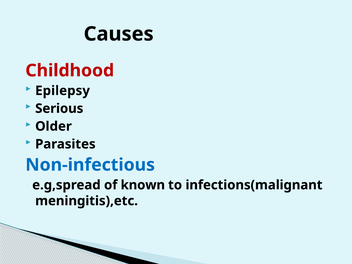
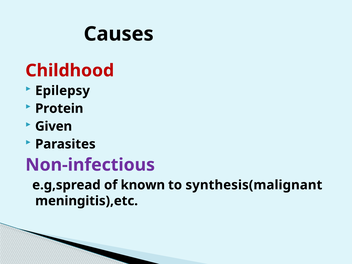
Serious: Serious -> Protein (59, 109)
Older: Older -> Given (54, 126)
Non-infectious colour: blue -> purple (90, 165)
infections(malignant: infections(malignant -> synthesis(malignant (254, 185)
